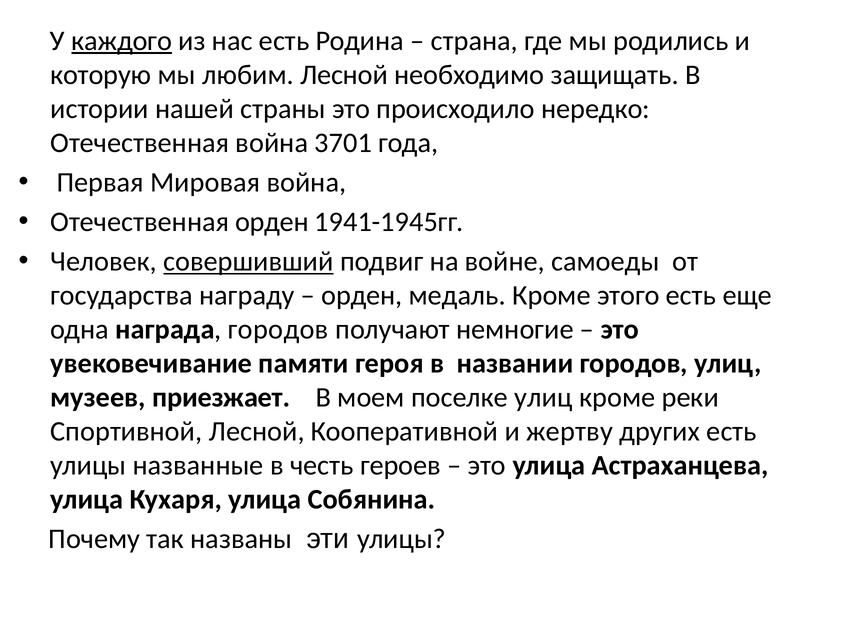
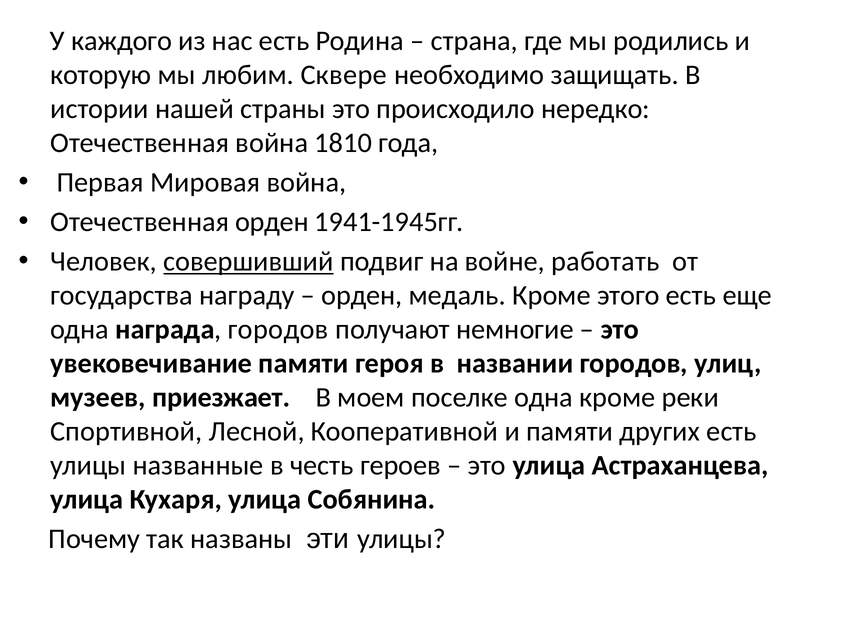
каждого underline: present -> none (122, 41)
любим Лесной: Лесной -> Сквере (344, 75)
3701: 3701 -> 1810 (343, 143)
самоеды: самоеды -> работать (605, 262)
поселке улиц: улиц -> одна (543, 398)
и жертву: жертву -> памяти (570, 432)
